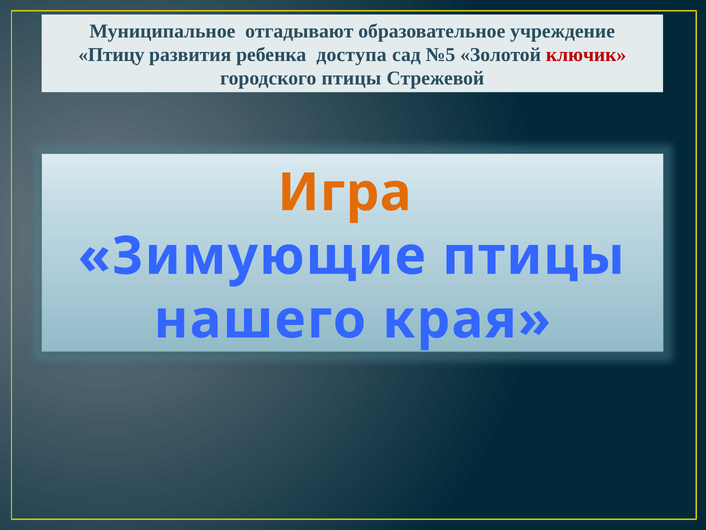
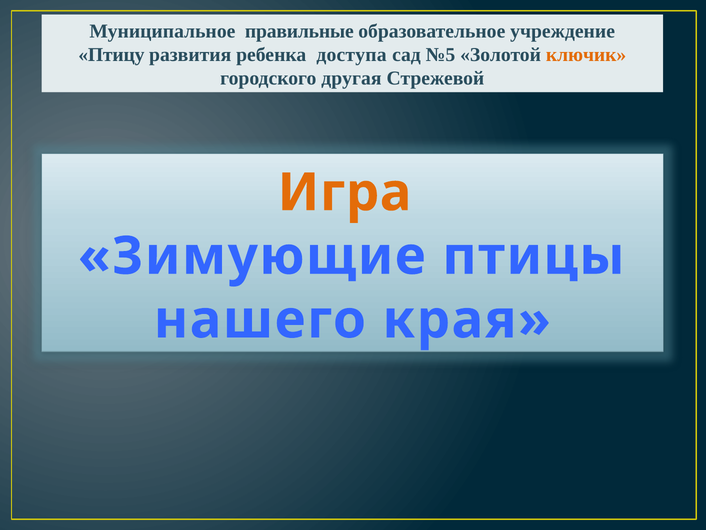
отгадывают: отгадывают -> правильные (299, 31)
ключик colour: red -> orange (586, 55)
городского птицы: птицы -> другая (351, 78)
